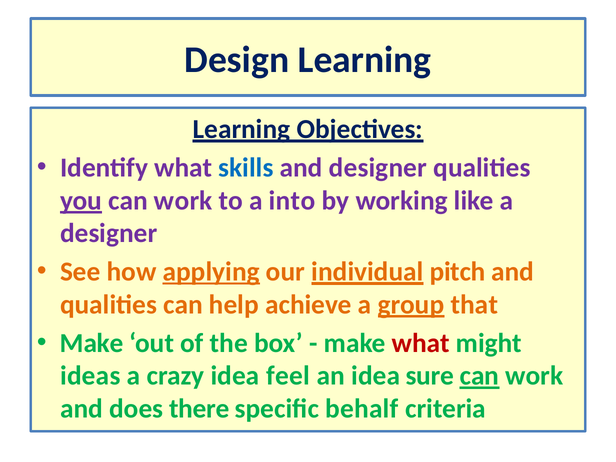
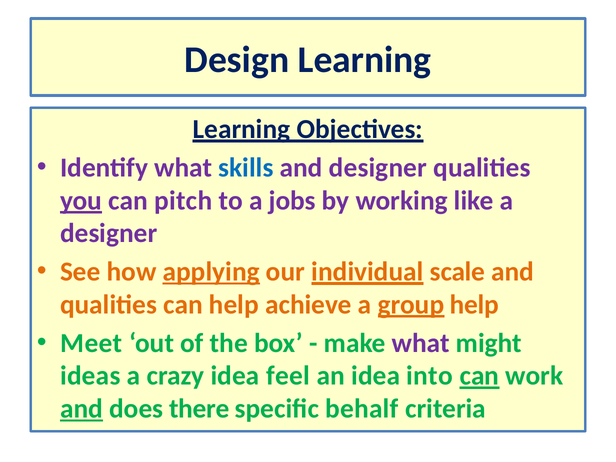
work: work -> pitch (183, 201)
into: into -> jobs (292, 201)
pitch: pitch -> scale (458, 272)
that: that -> help (474, 305)
Make: Make -> Meet (91, 343)
what colour: red -> purple (421, 343)
sure: sure -> into (430, 376)
and underline: none -> present (82, 409)
